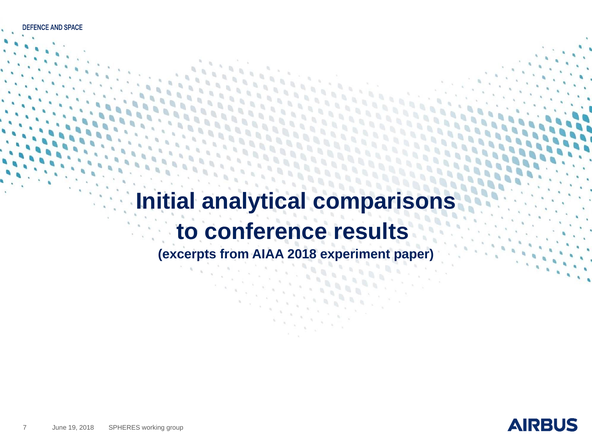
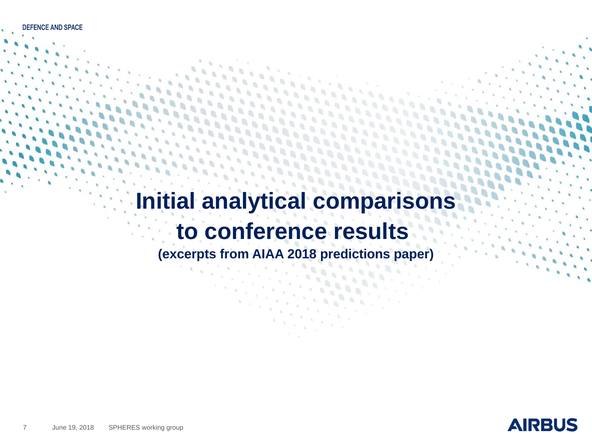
experiment: experiment -> predictions (355, 254)
